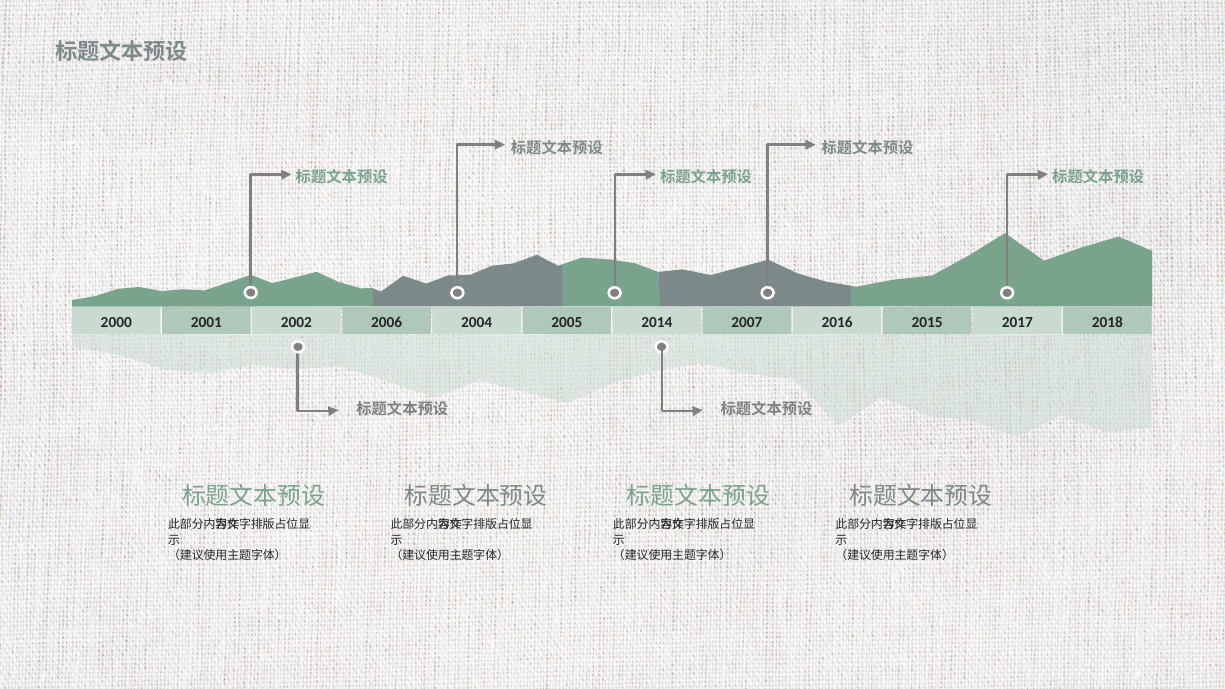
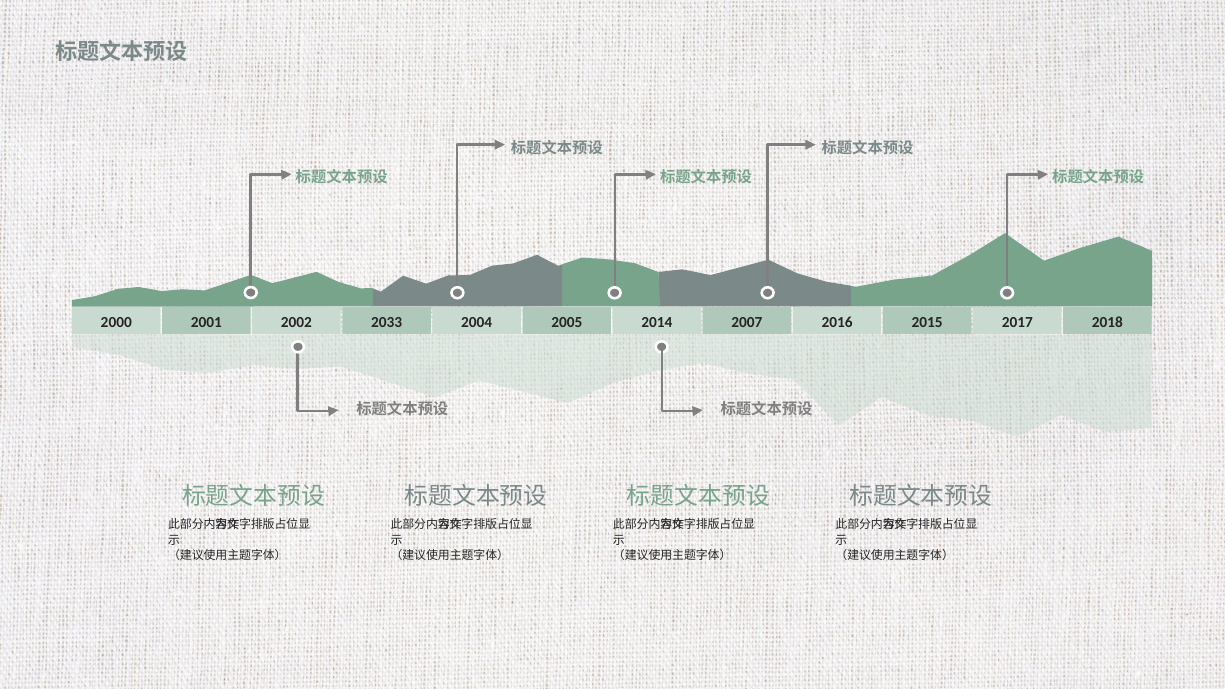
2006: 2006 -> 2033 (387, 322)
